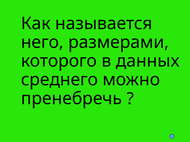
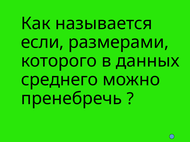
него: него -> если (42, 42)
